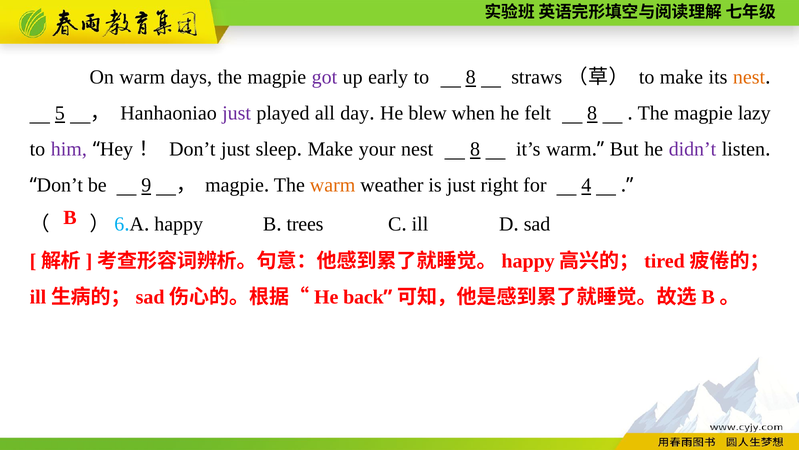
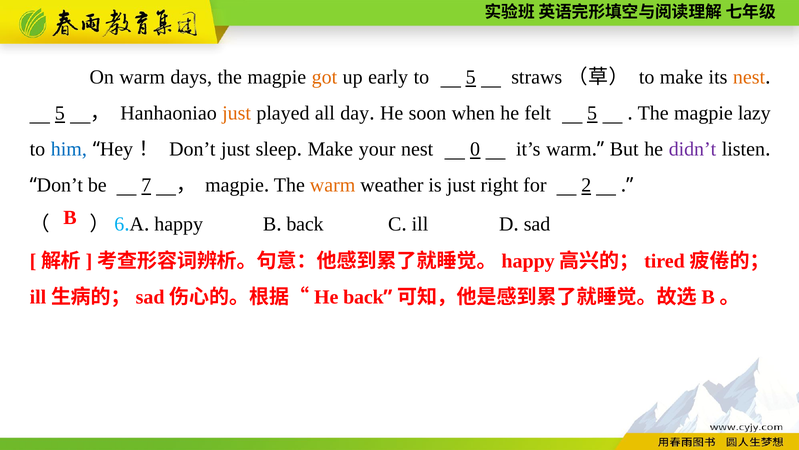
got colour: purple -> orange (324, 77)
to 8: 8 -> 5 (471, 77)
just colour: purple -> orange (237, 113)
blew: blew -> soon (427, 113)
felt 8: 8 -> 5 (592, 113)
him colour: purple -> blue (69, 149)
nest 8: 8 -> 0 (475, 149)
9: 9 -> 7 (146, 185)
4: 4 -> 2 (586, 185)
trees: trees -> back (305, 224)
